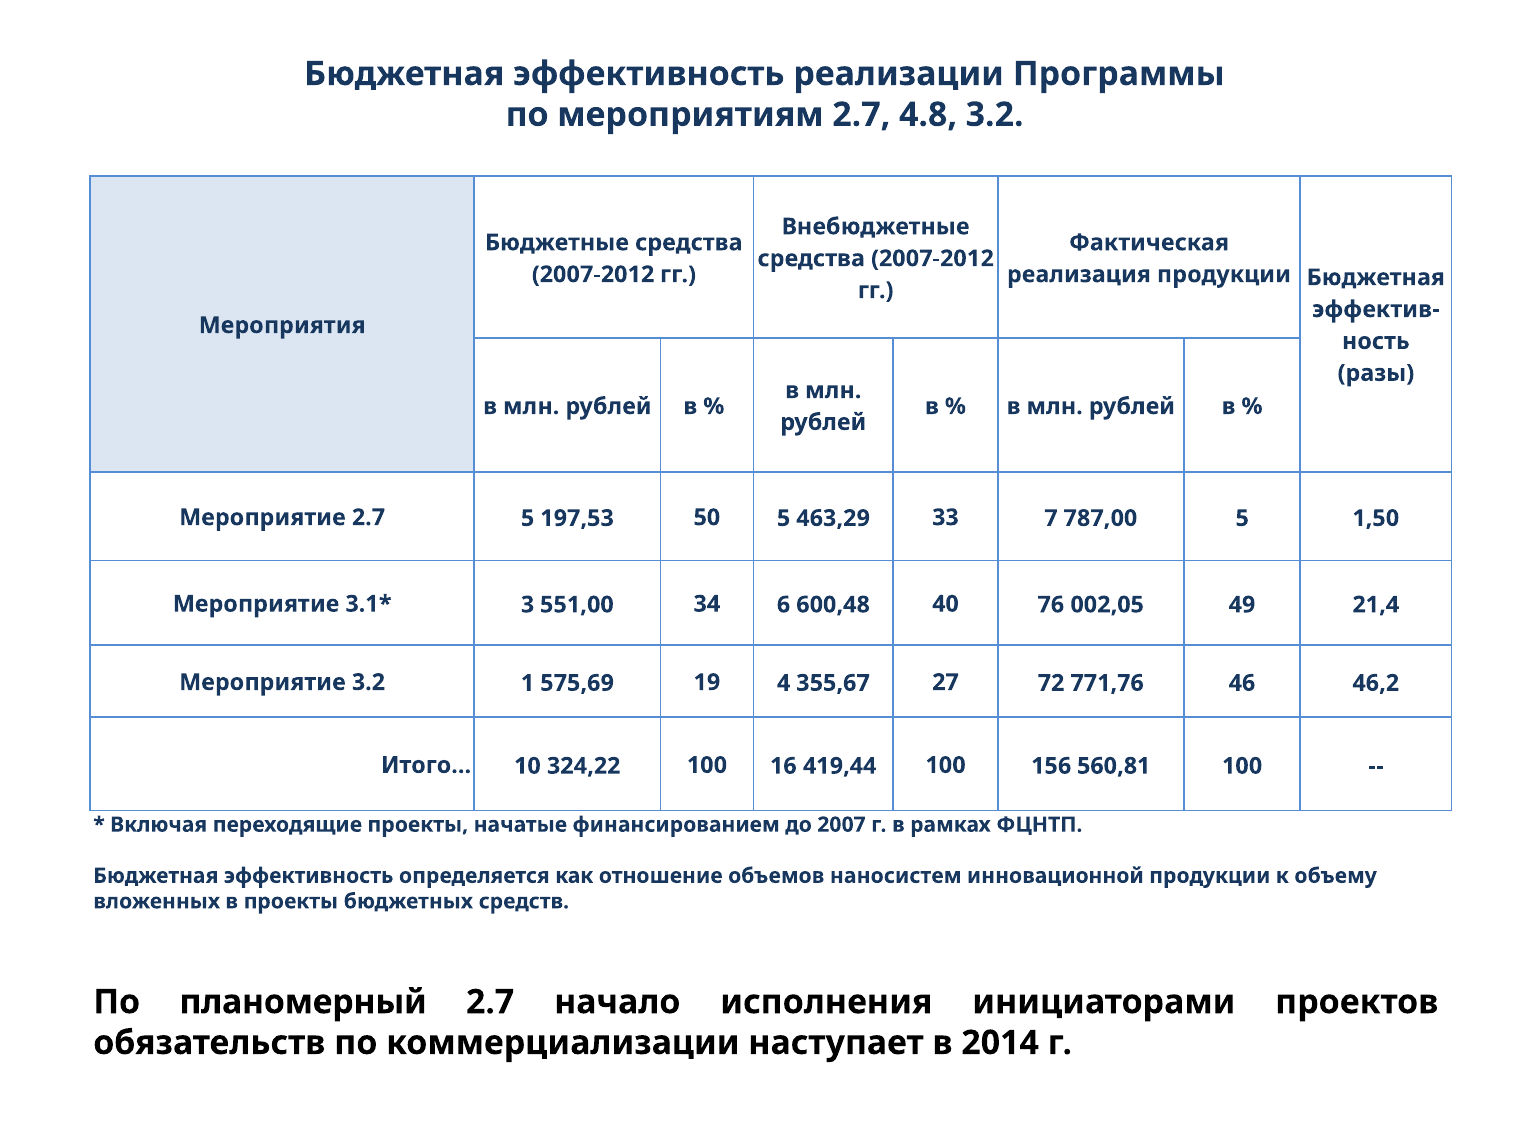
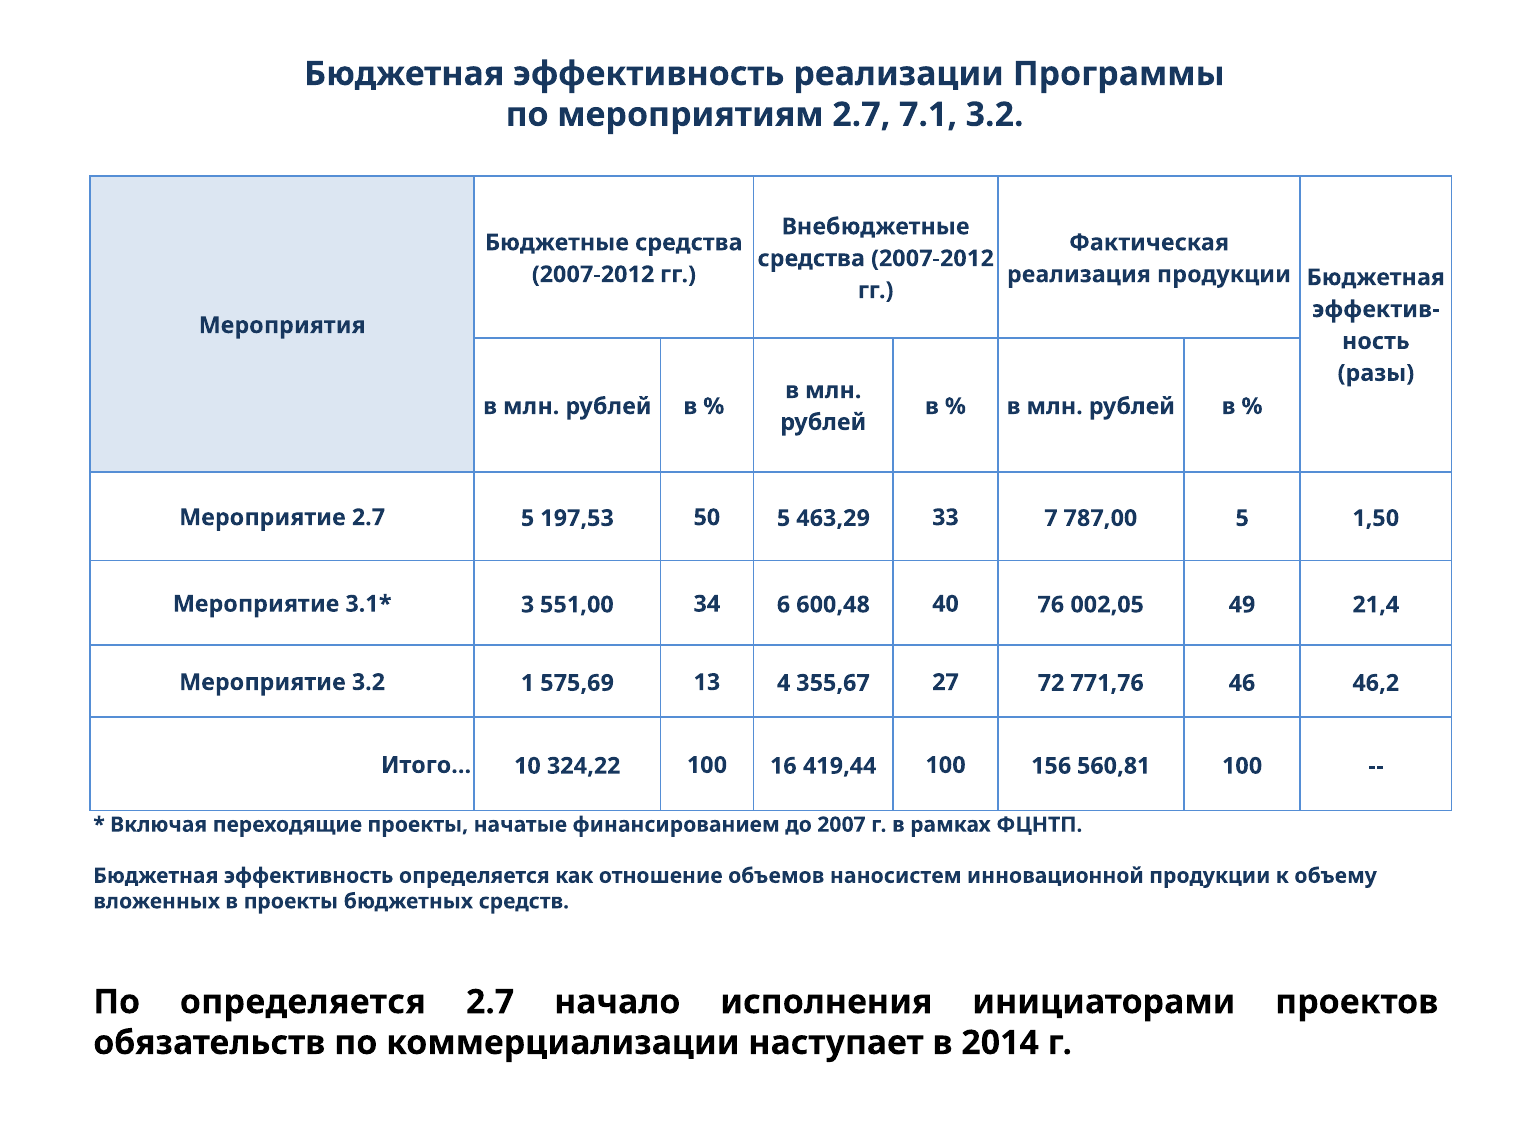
4.8: 4.8 -> 7.1 (928, 115)
19: 19 -> 13 (707, 682)
По планомерный: планомерный -> определяется (303, 1002)
